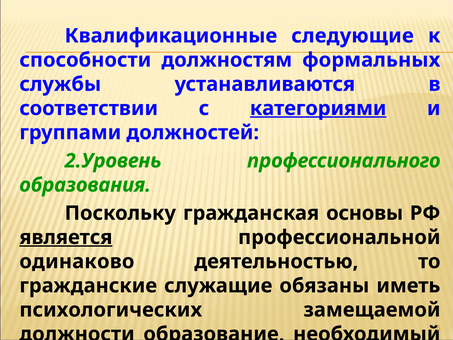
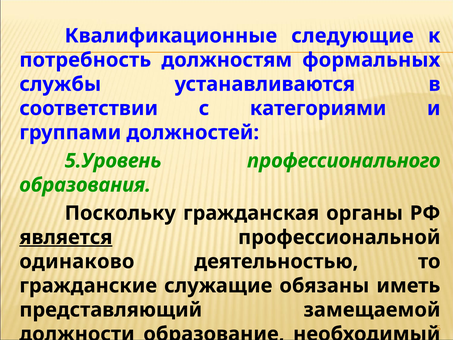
способности: способности -> потребность (85, 60)
категориями underline: present -> none (318, 108)
2.Уровень: 2.Уровень -> 5.Уровень (113, 161)
основы: основы -> органы (365, 213)
психологических: психологических -> представляющий (111, 310)
